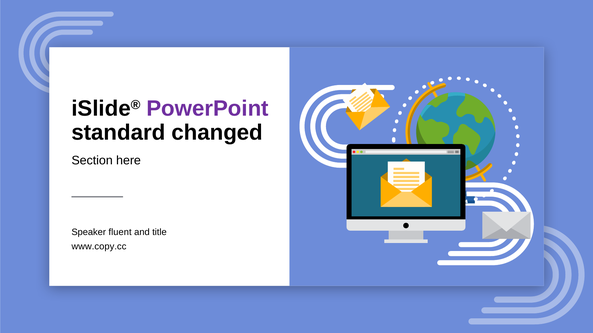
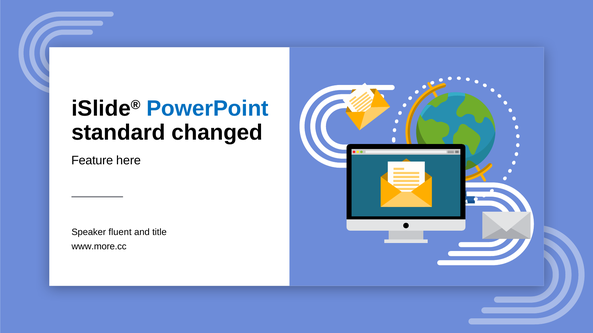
PowerPoint colour: purple -> blue (208, 109)
Section: Section -> Feature (92, 161)
www.copy.cc: www.copy.cc -> www.more.cc (99, 247)
